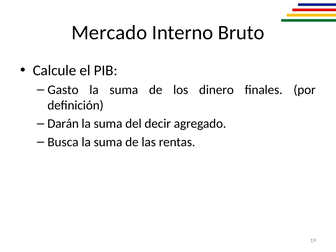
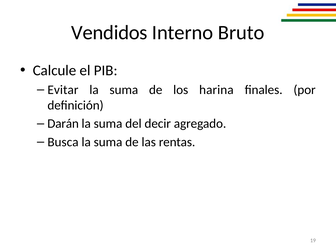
Mercado: Mercado -> Vendidos (109, 33)
Gasto: Gasto -> Evitar (63, 90)
dinero: dinero -> harina (216, 90)
